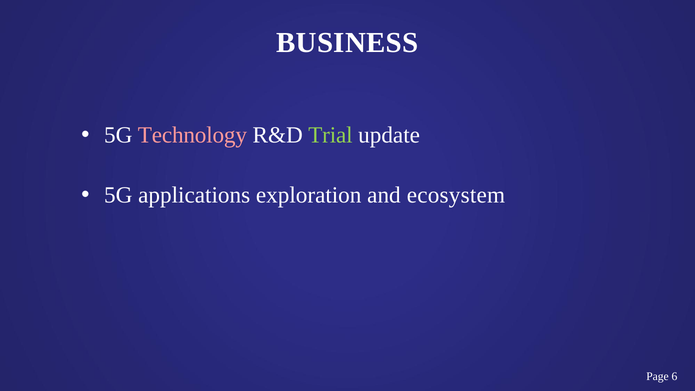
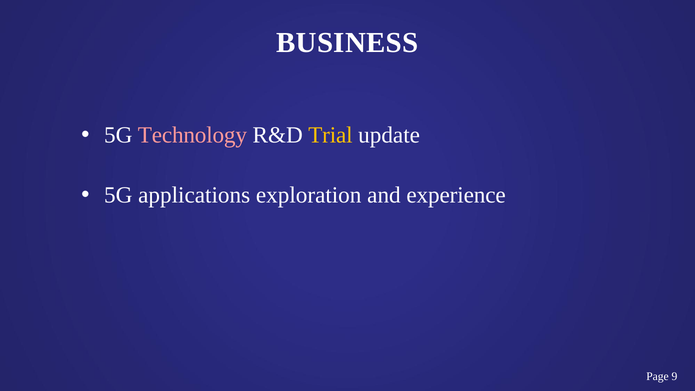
Trial colour: light green -> yellow (330, 135)
ecosystem: ecosystem -> experience (456, 195)
6: 6 -> 9 (674, 376)
